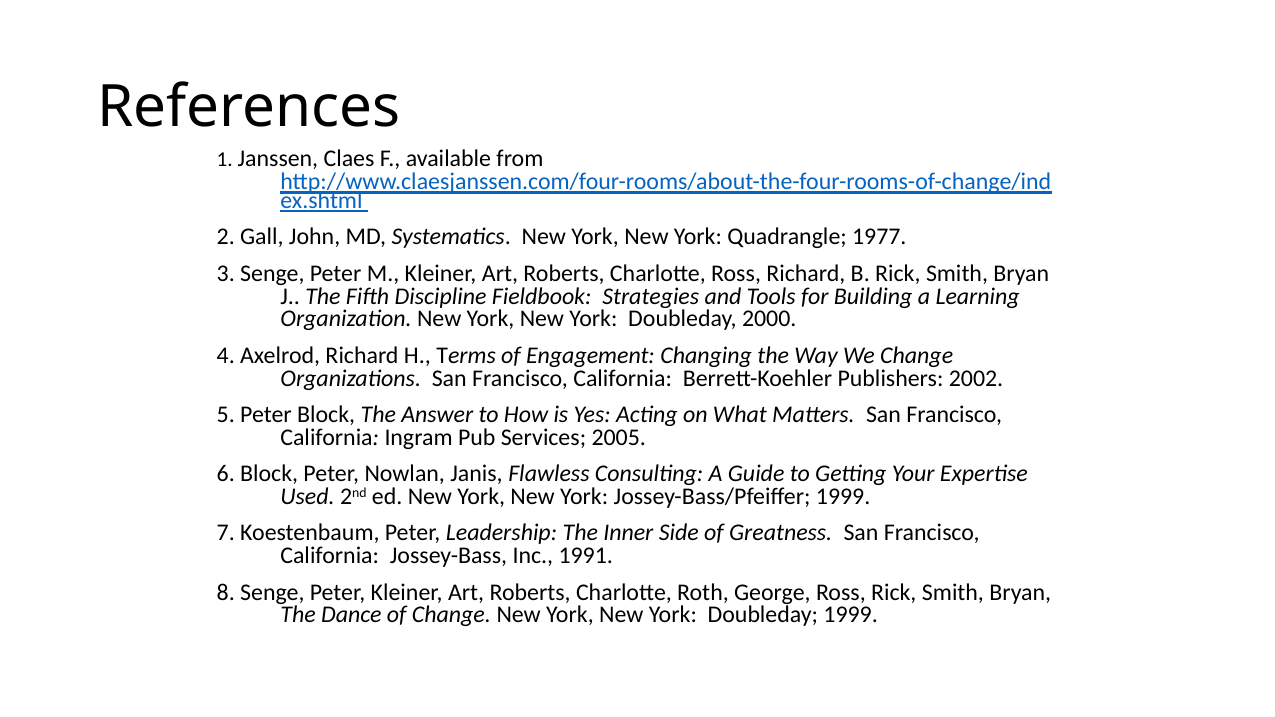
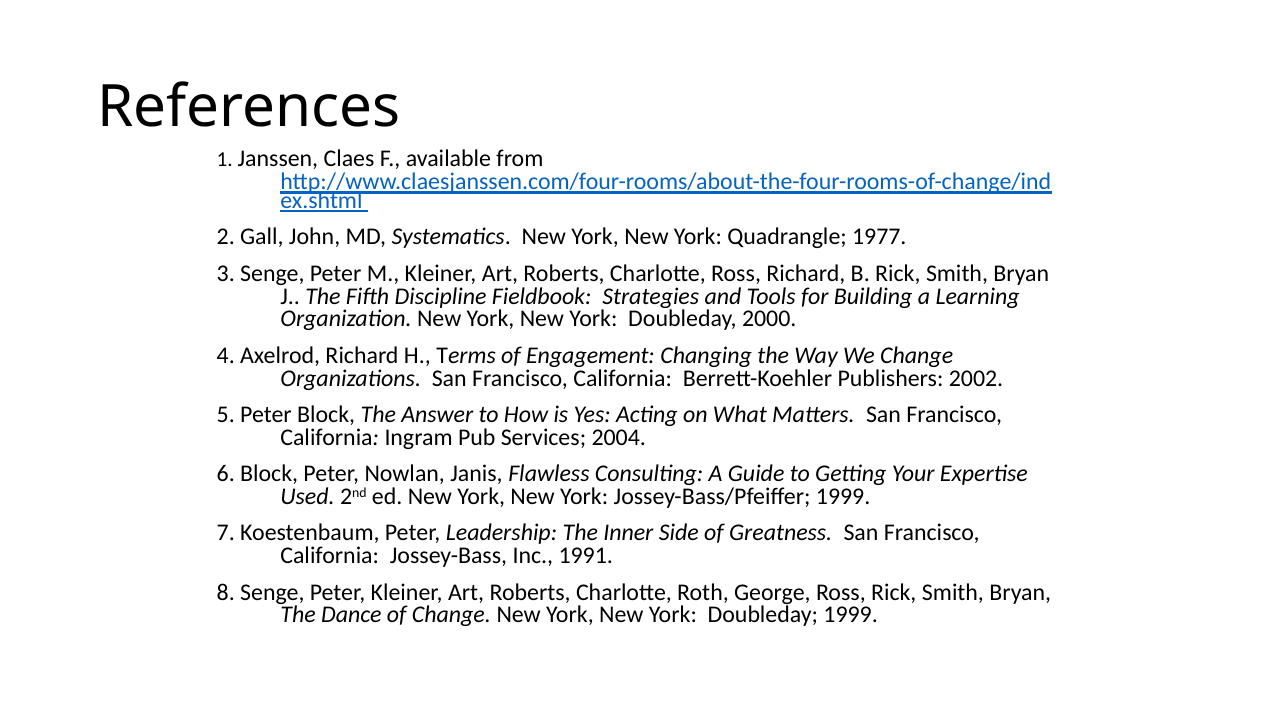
2005: 2005 -> 2004 (619, 438)
